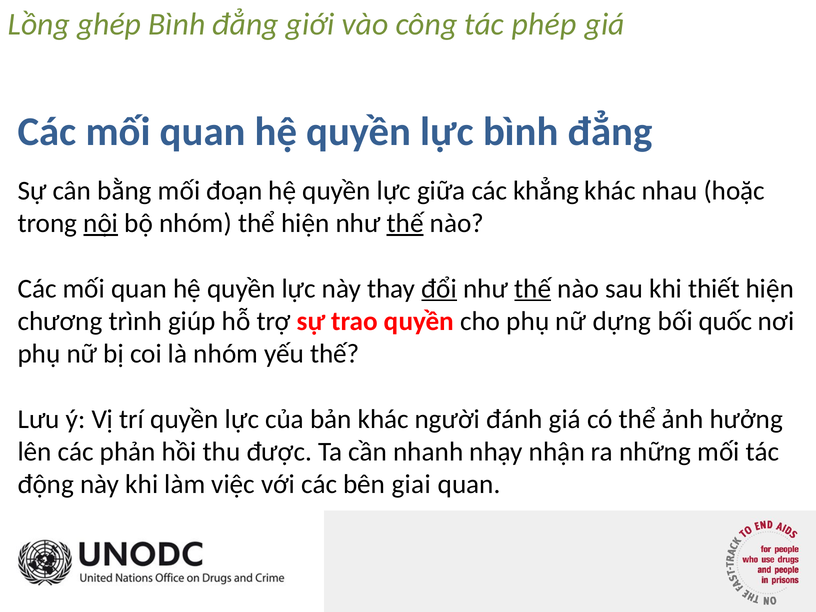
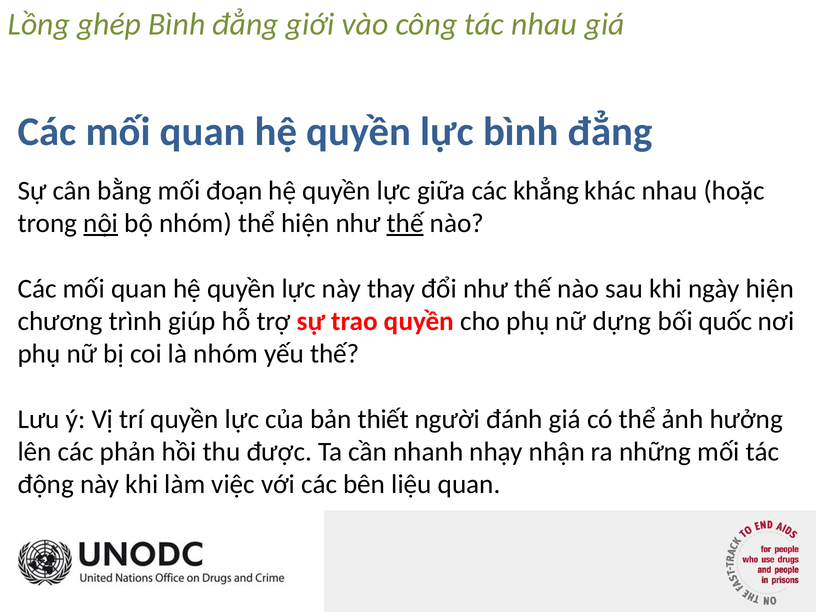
tác phép: phép -> nhau (544, 24)
đổi underline: present -> none (439, 289)
thế underline: present -> none (533, 289)
thiết: thiết -> ngày (714, 289)
bản khác: khác -> thiết (383, 419)
giai: giai -> liệu (412, 484)
